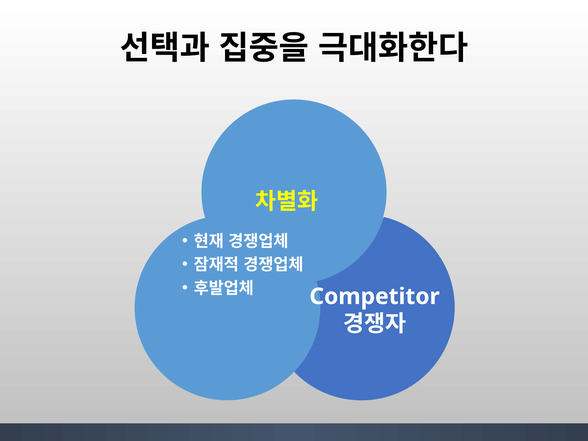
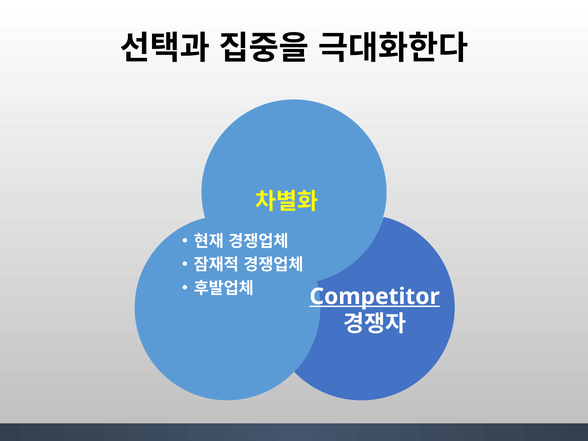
Competitor underline: none -> present (375, 296)
